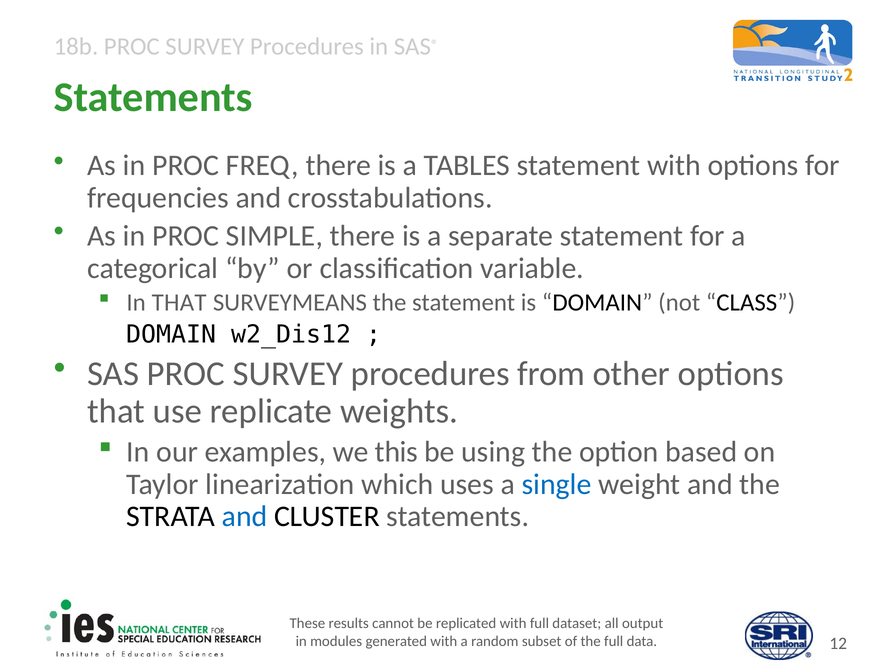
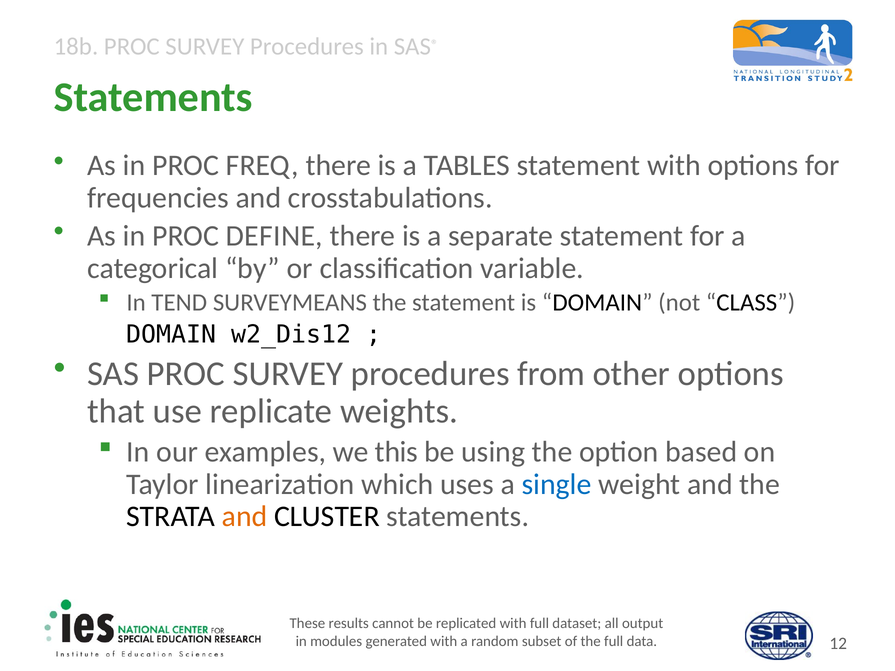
SIMPLE: SIMPLE -> DEFINE (274, 236)
In THAT: THAT -> TEND (179, 303)
and colour: blue -> orange (245, 517)
